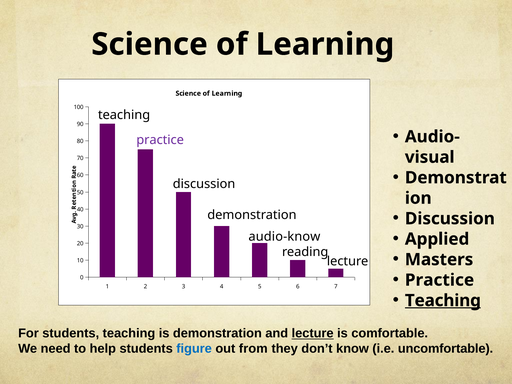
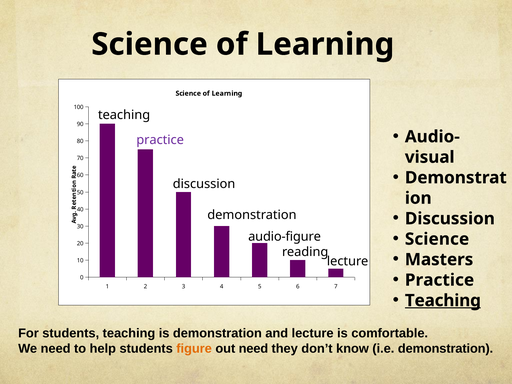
Applied: Applied -> Science (437, 239)
audio-know: audio-know -> audio-figure (285, 237)
lecture underline: present -> none (313, 333)
figure colour: blue -> orange (194, 349)
out from: from -> need (253, 349)
i.e uncomfortable: uncomfortable -> demonstration (446, 349)
